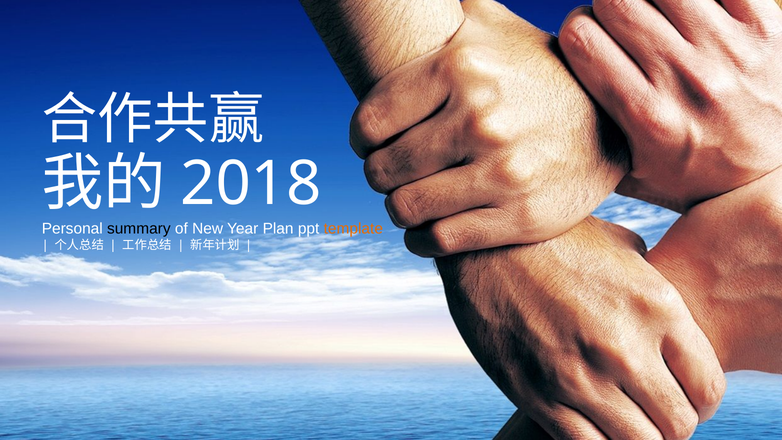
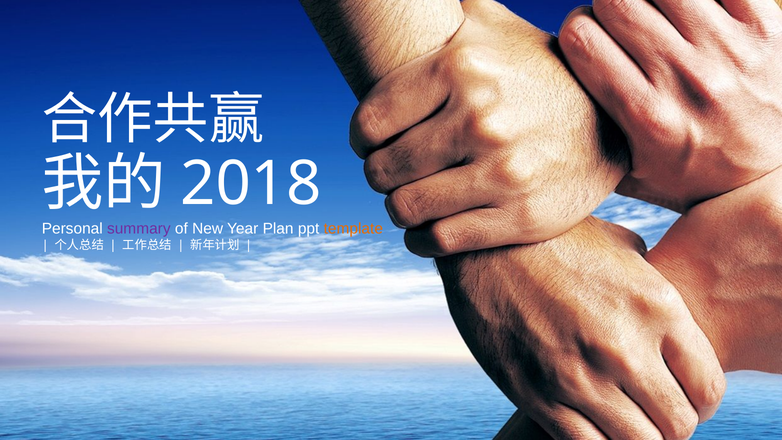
summary colour: black -> purple (139, 229)
